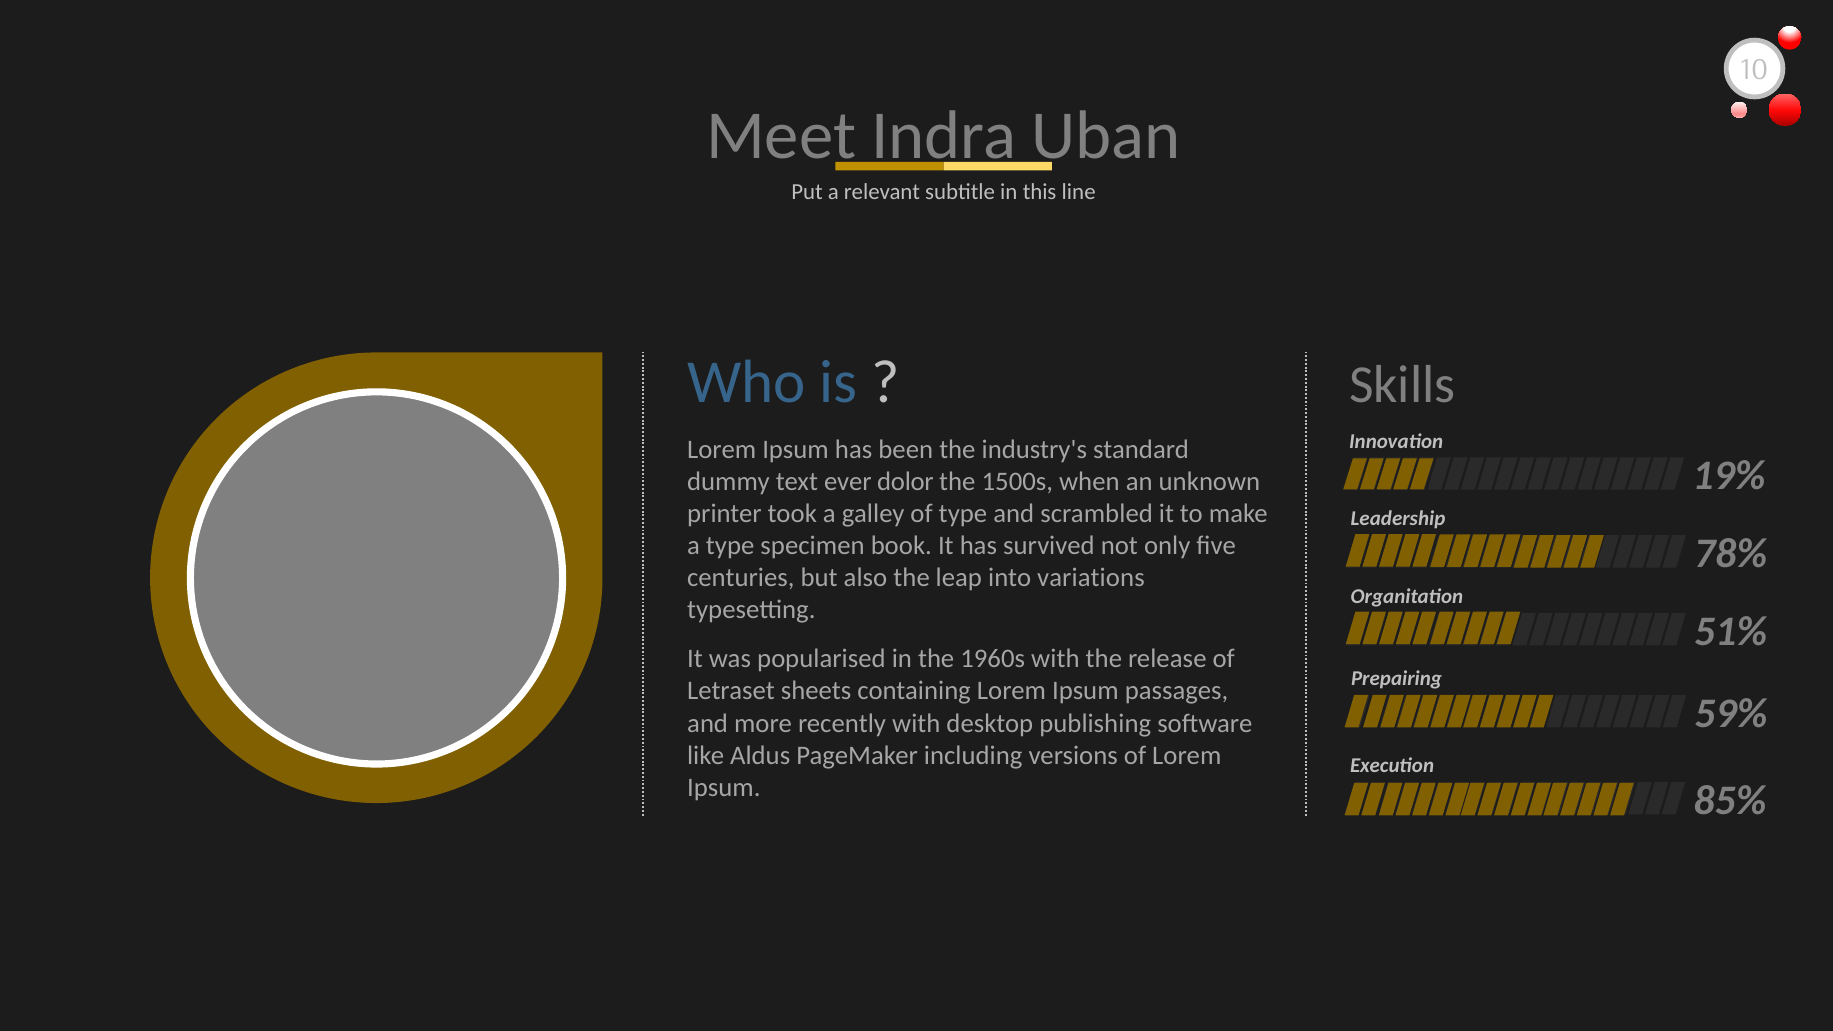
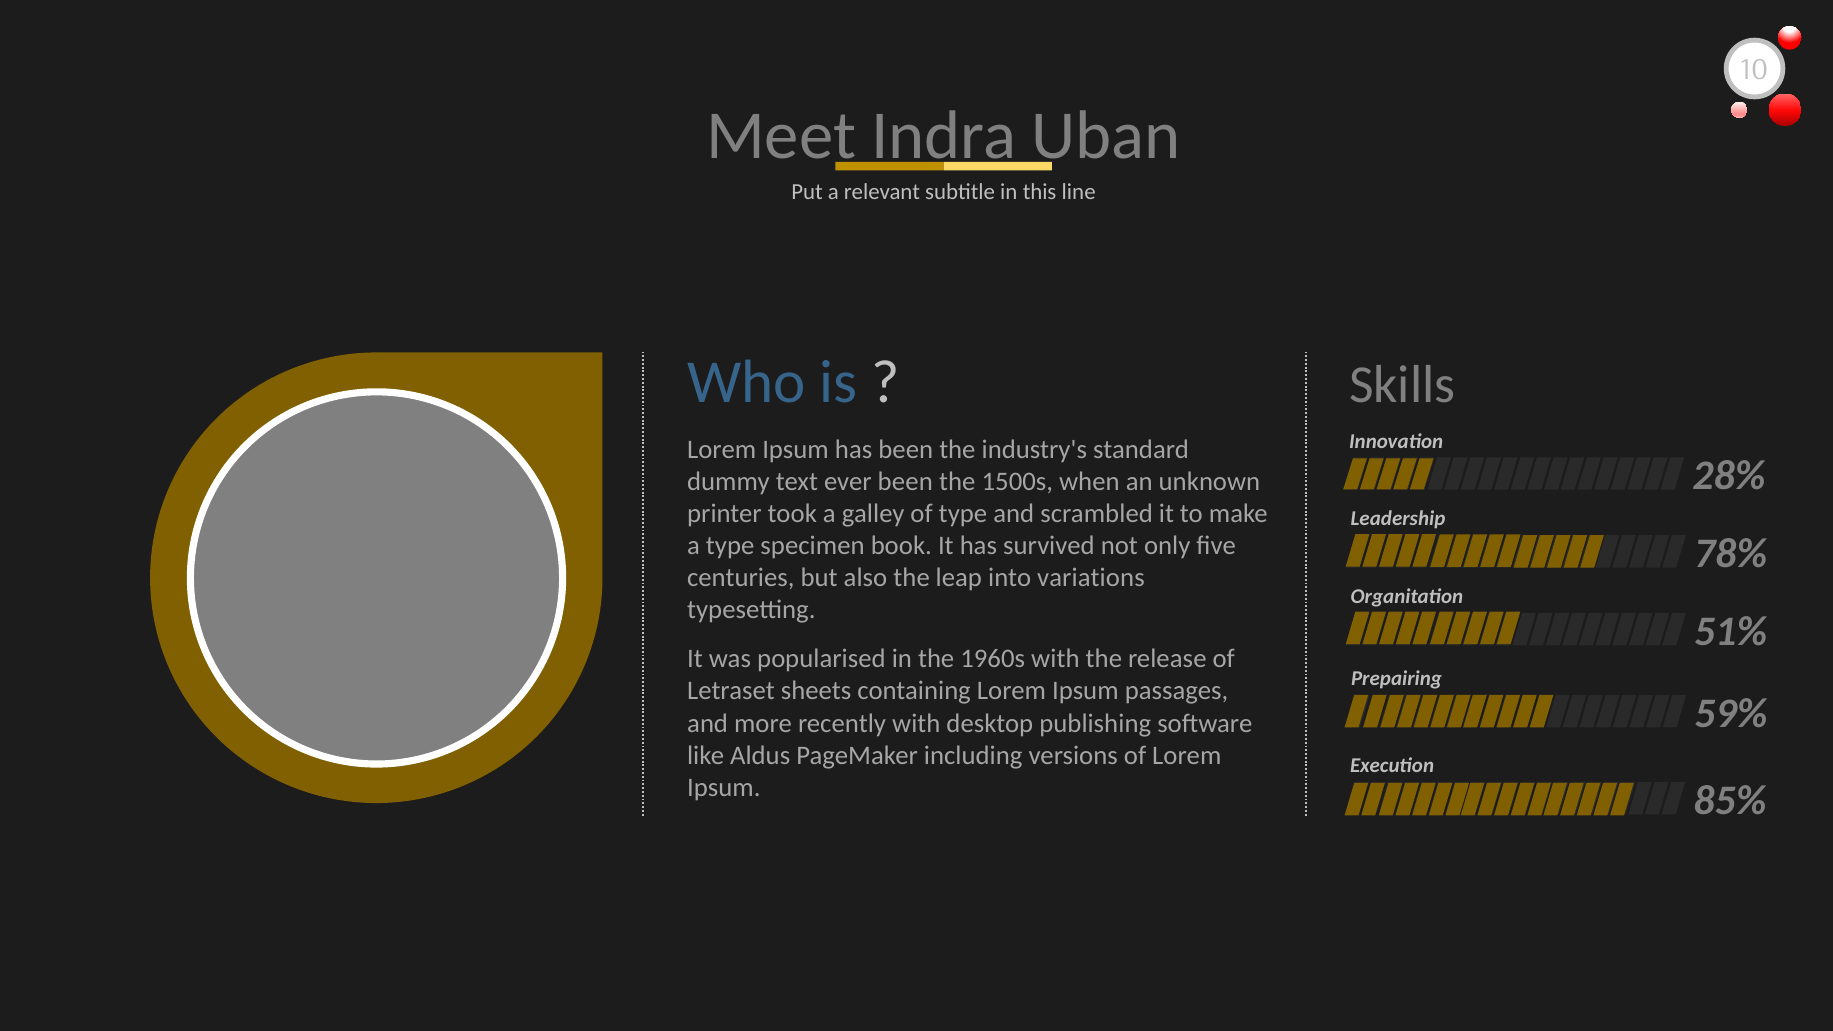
19%: 19% -> 28% (1729, 476)
ever dolor: dolor -> been (905, 482)
